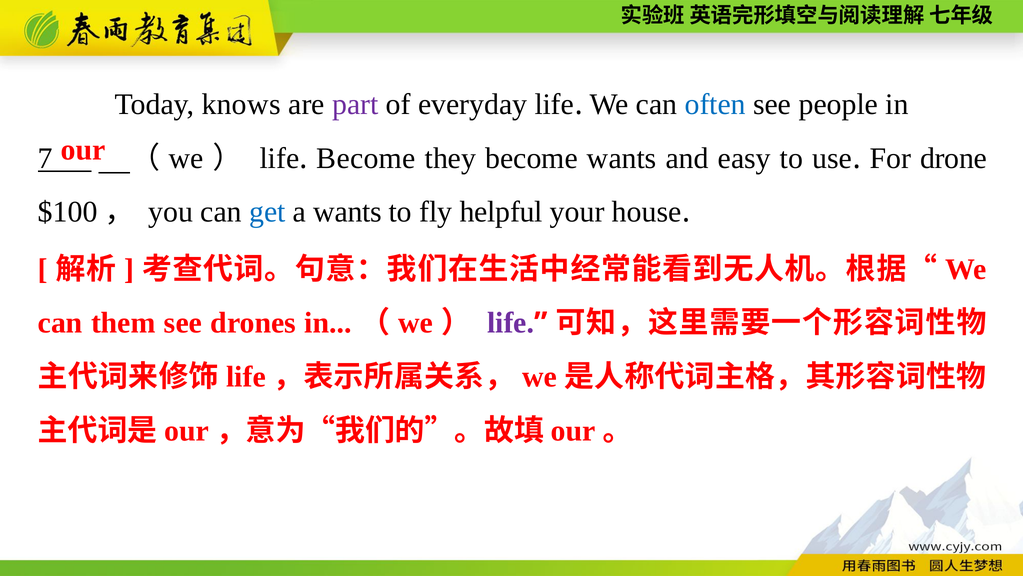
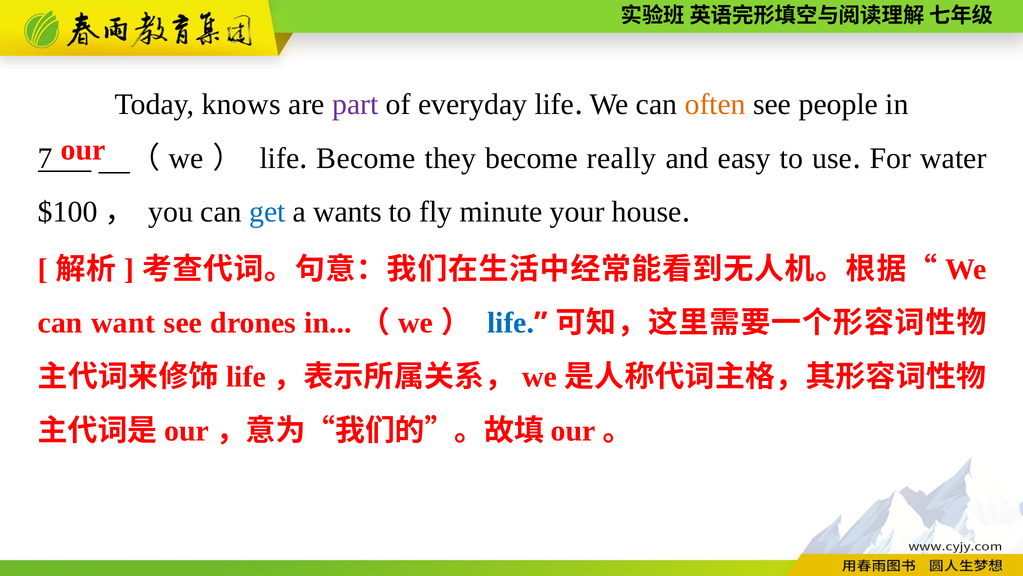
often colour: blue -> orange (715, 104)
become wants: wants -> really (622, 158)
drone: drone -> water (953, 158)
helpful: helpful -> minute (501, 212)
them: them -> want (123, 323)
life colour: purple -> blue (511, 323)
